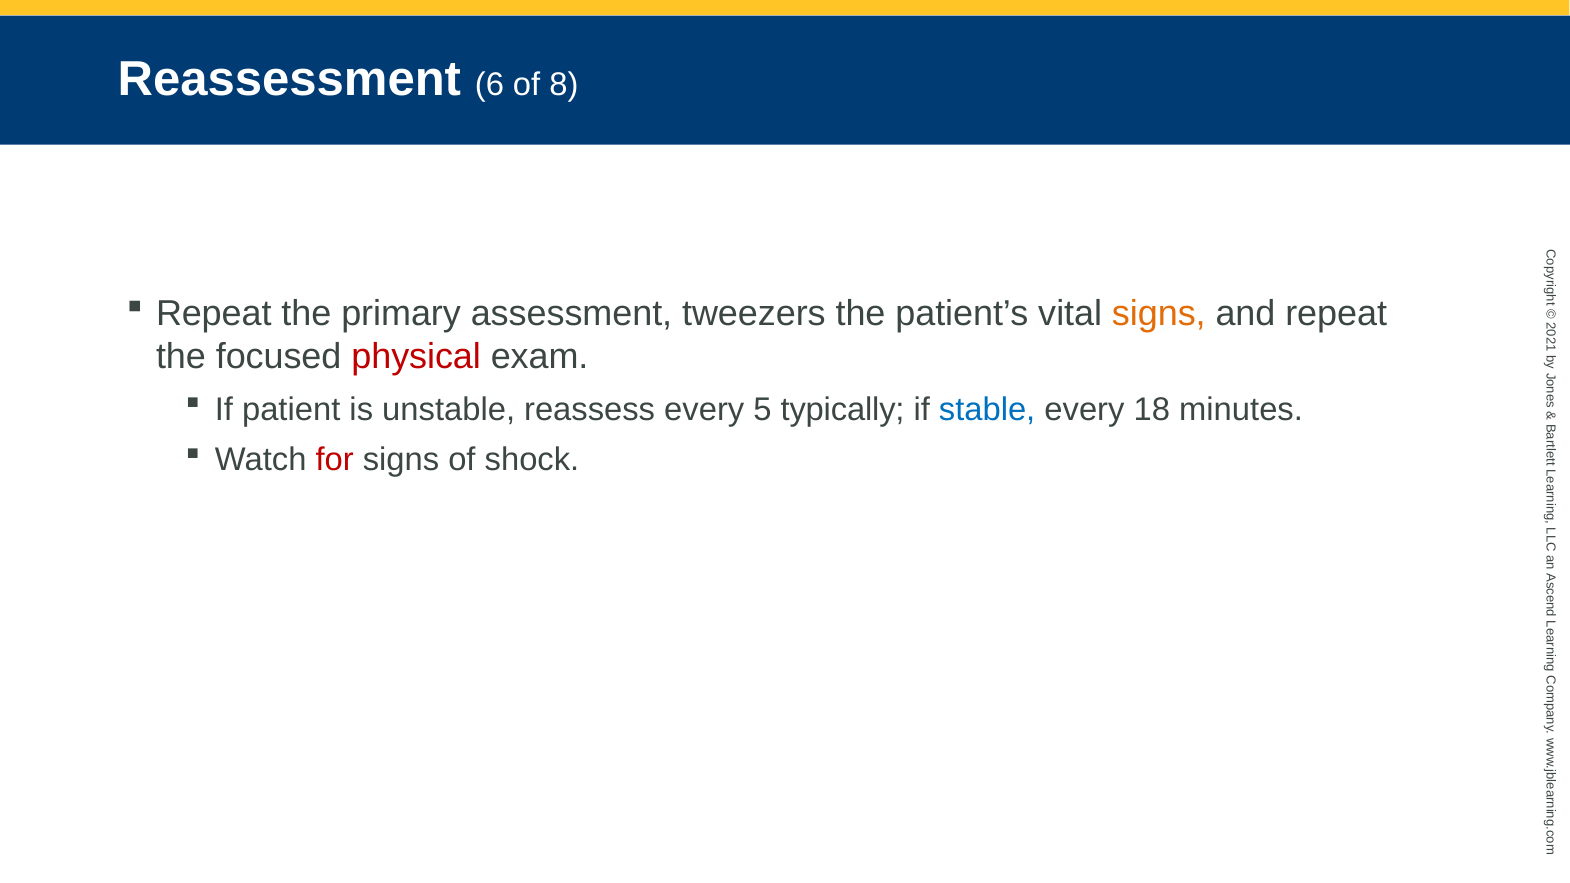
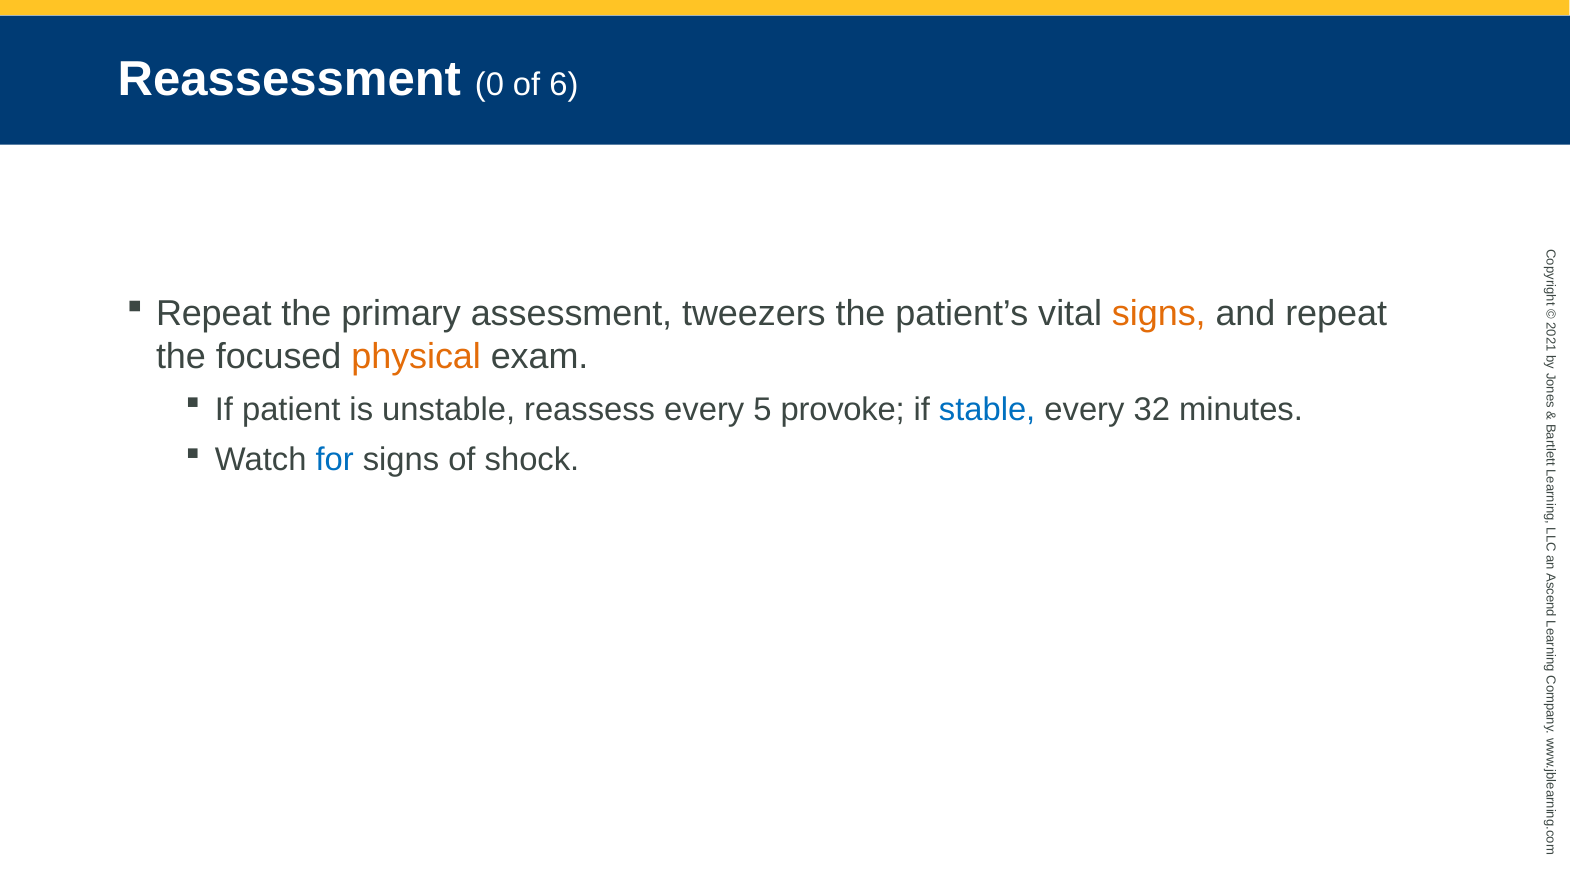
Reassessment 6: 6 -> 0 (489, 84)
8: 8 -> 6 (564, 84)
physical colour: red -> orange (416, 357)
typically: typically -> provoke (843, 409)
18: 18 -> 32 (1152, 409)
for colour: red -> blue (335, 460)
